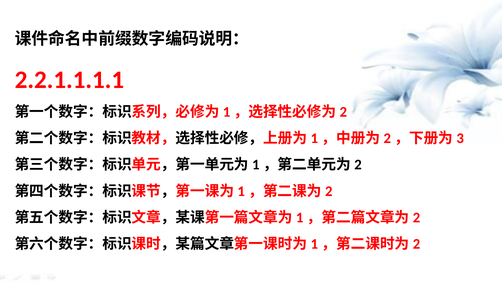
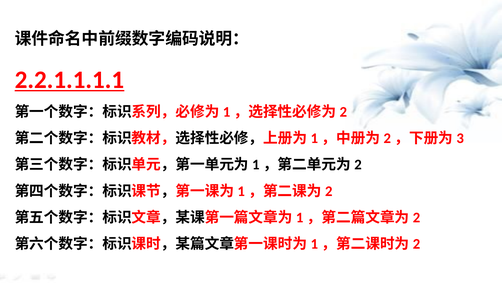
2.2.1.1.1.1 underline: none -> present (69, 80)
